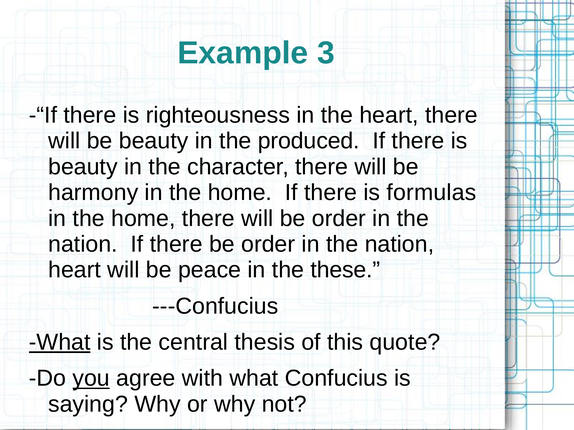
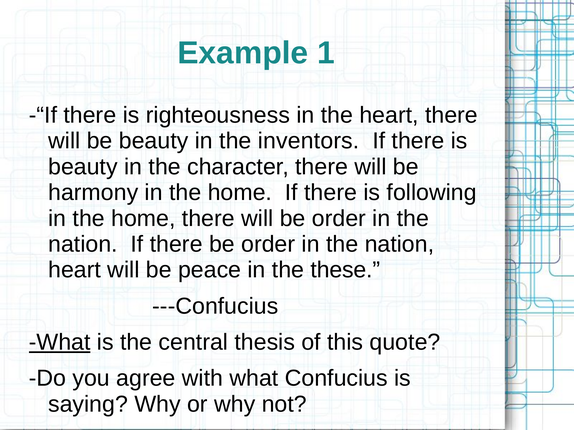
3: 3 -> 1 (326, 53)
produced: produced -> inventors (309, 141)
formulas: formulas -> following (432, 193)
you underline: present -> none (91, 379)
